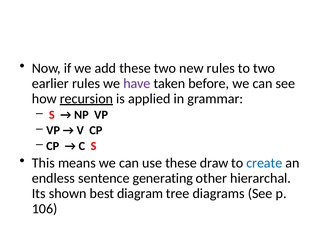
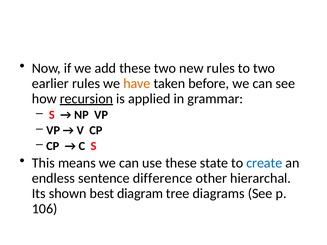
have colour: purple -> orange (137, 84)
draw: draw -> state (214, 163)
generating: generating -> difference (163, 178)
